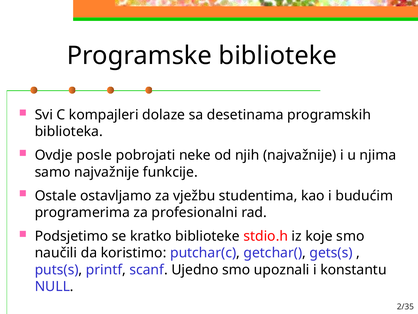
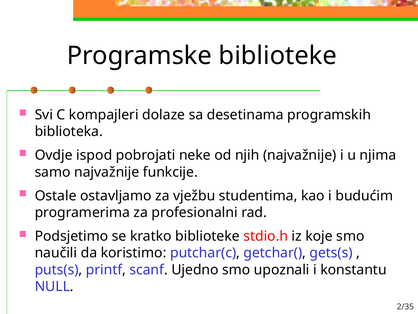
posle: posle -> ispod (94, 155)
